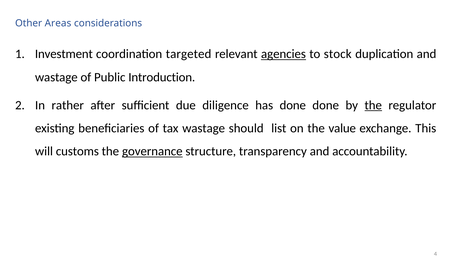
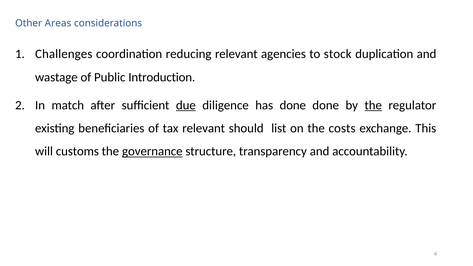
Investment: Investment -> Challenges (64, 54)
targeted: targeted -> reducing (189, 54)
agencies underline: present -> none (283, 54)
rather: rather -> match (68, 105)
due underline: none -> present (186, 105)
tax wastage: wastage -> relevant (204, 128)
value: value -> costs (342, 128)
